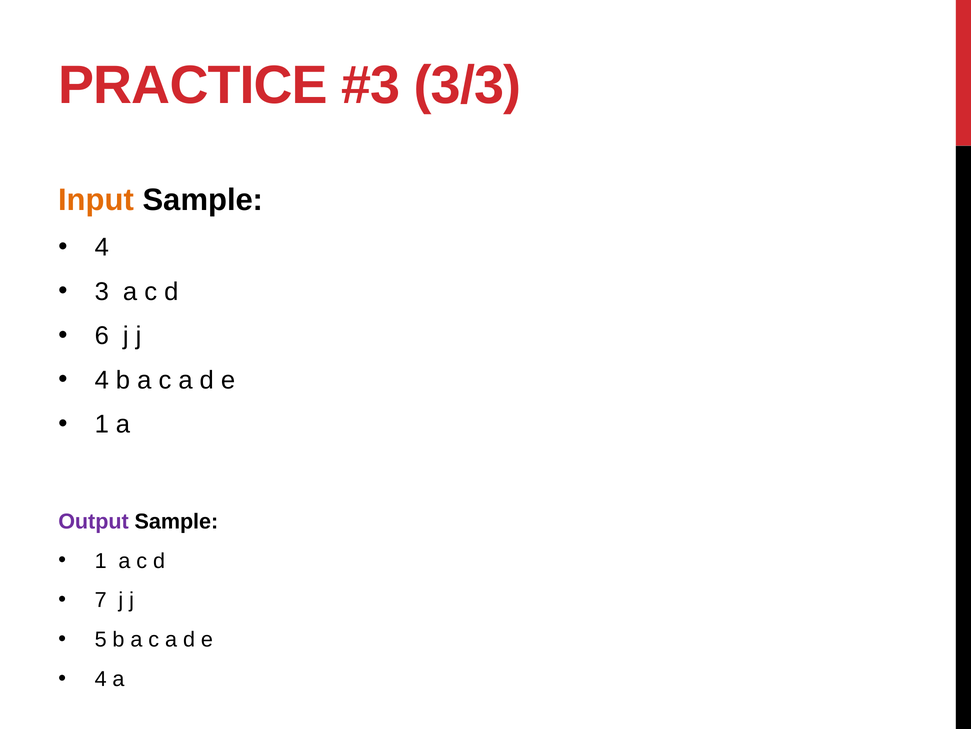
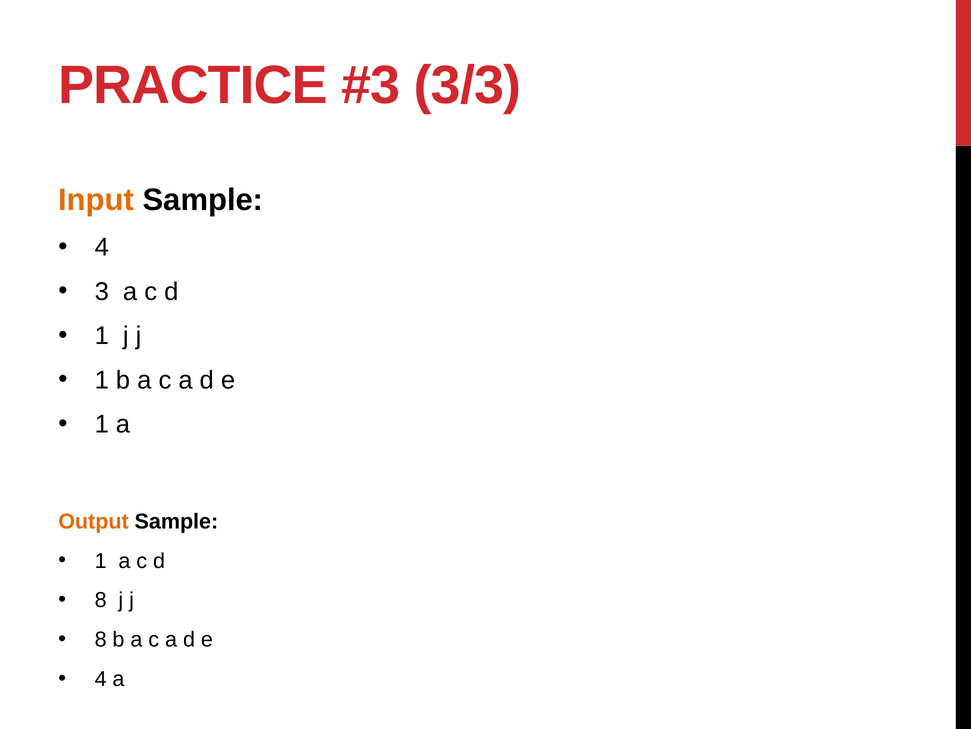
6: 6 -> 1 (102, 336)
4: 4 -> 1 (102, 380)
Output colour: purple -> orange (93, 521)
7: 7 -> 8 (101, 600)
5: 5 -> 8 (101, 639)
